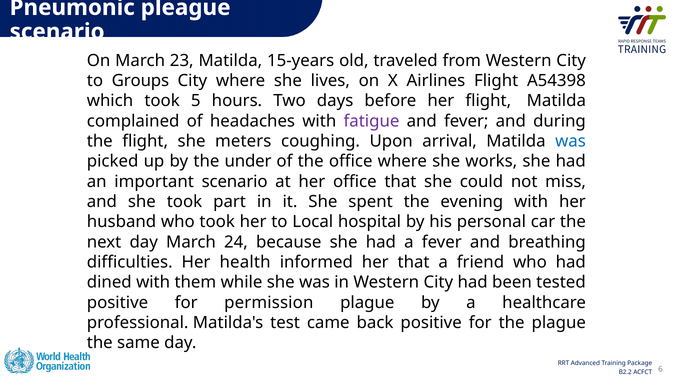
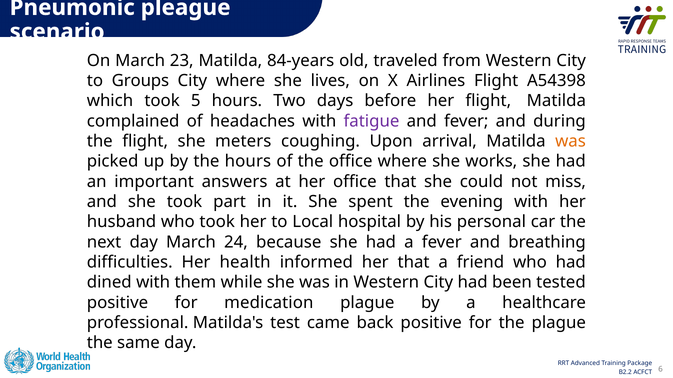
15-years: 15-years -> 84-years (301, 61)
was colour: blue -> orange (570, 141)
the under: under -> hours (248, 162)
important scenario: scenario -> answers (235, 182)
permission: permission -> medication (269, 303)
